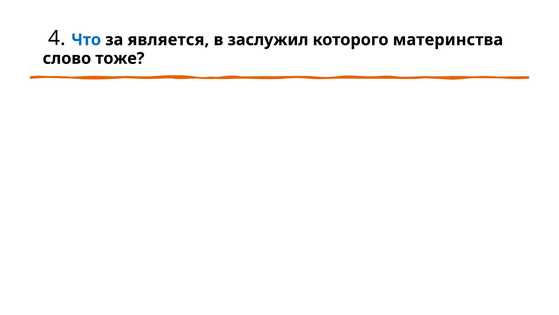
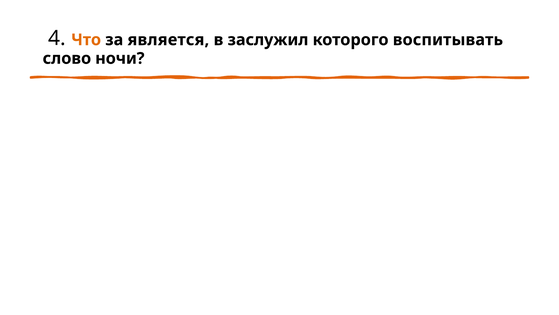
Что colour: blue -> orange (86, 40)
материнства: материнства -> воспитывать (448, 40)
тоже: тоже -> ночи (120, 58)
